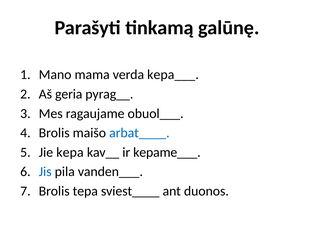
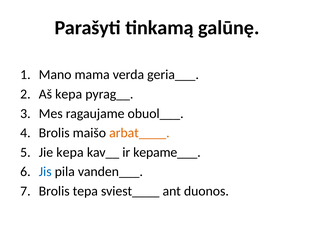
kepa___: kepa___ -> geria___ (173, 75)
Aš geria: geria -> kepa (69, 94)
arbat____ colour: blue -> orange (139, 133)
